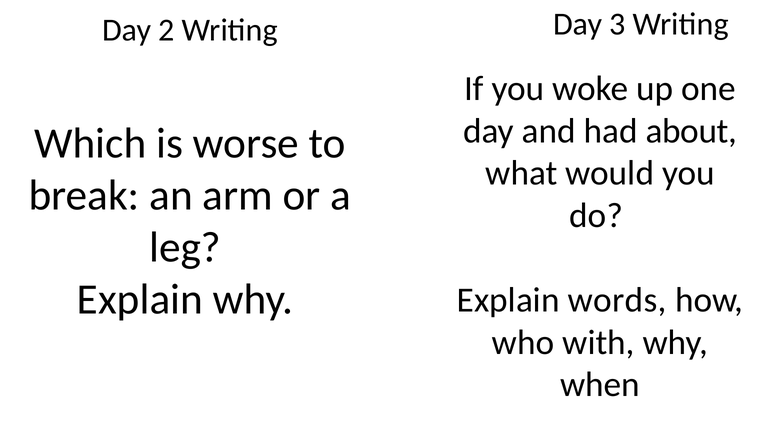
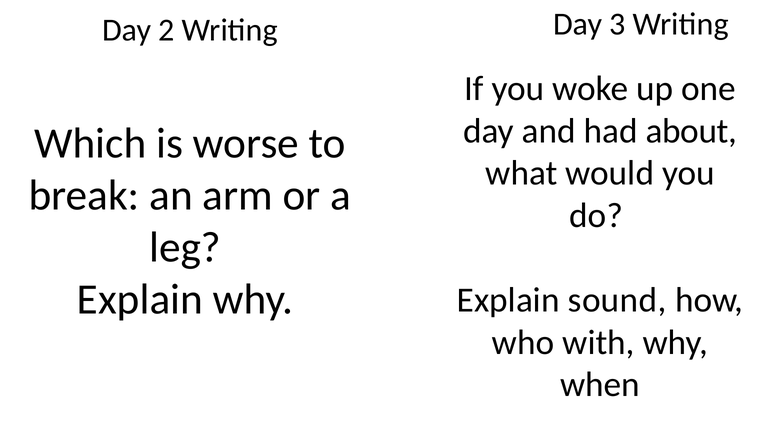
words: words -> sound (617, 300)
